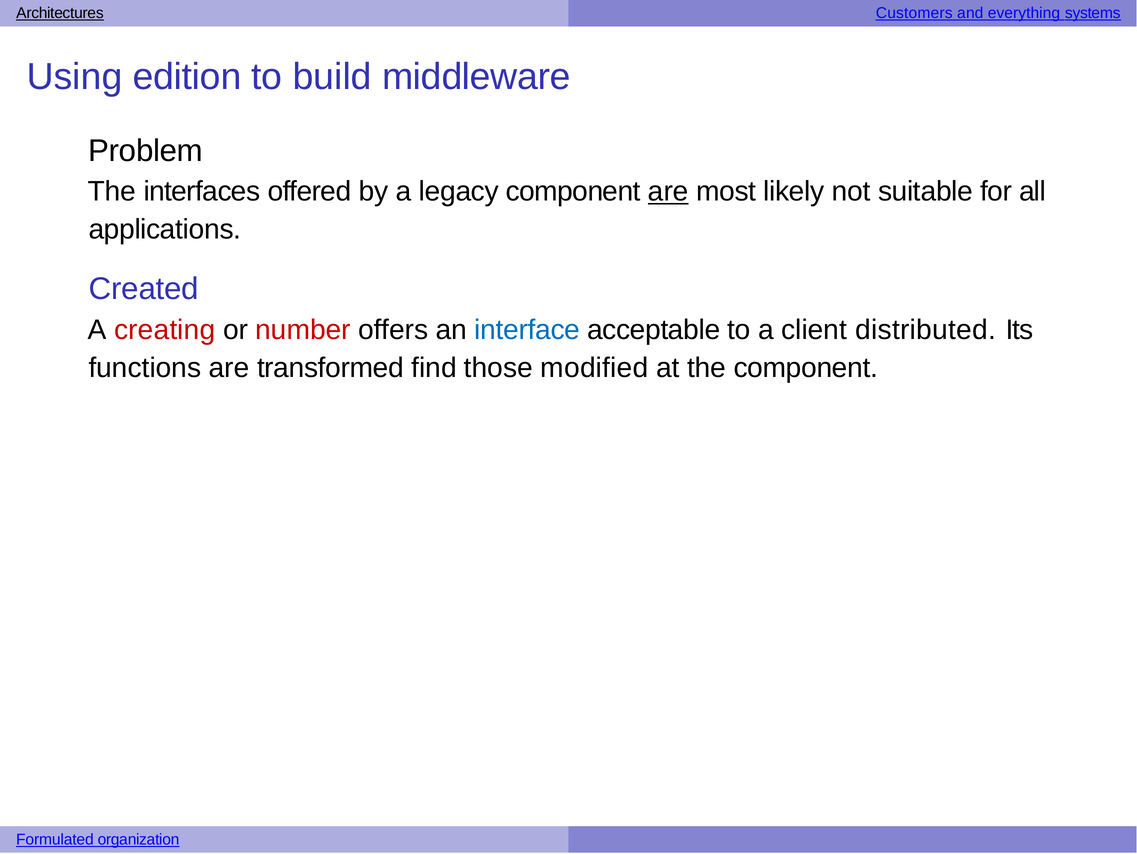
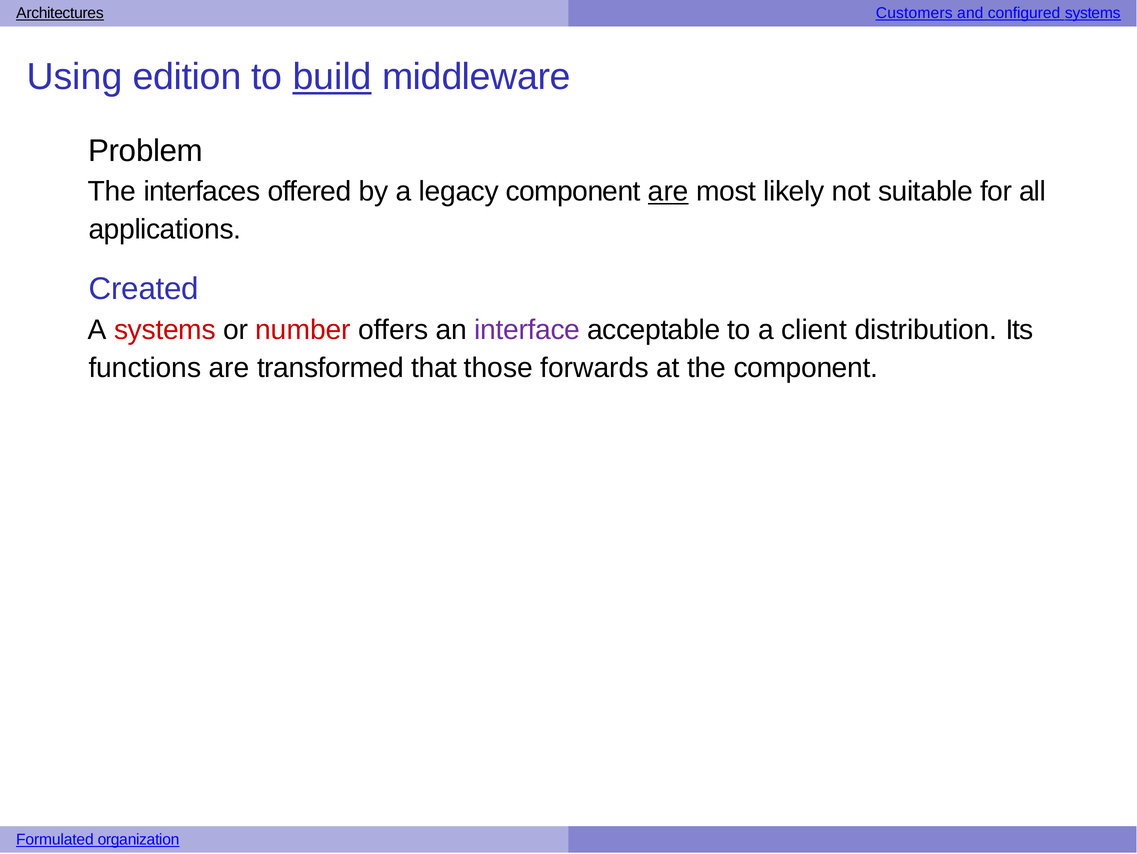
everything: everything -> configured (1024, 13)
build underline: none -> present (332, 77)
A creating: creating -> systems (165, 330)
interface colour: blue -> purple (527, 330)
distributed: distributed -> distribution (926, 330)
find: find -> that (434, 367)
modified: modified -> forwards (595, 367)
